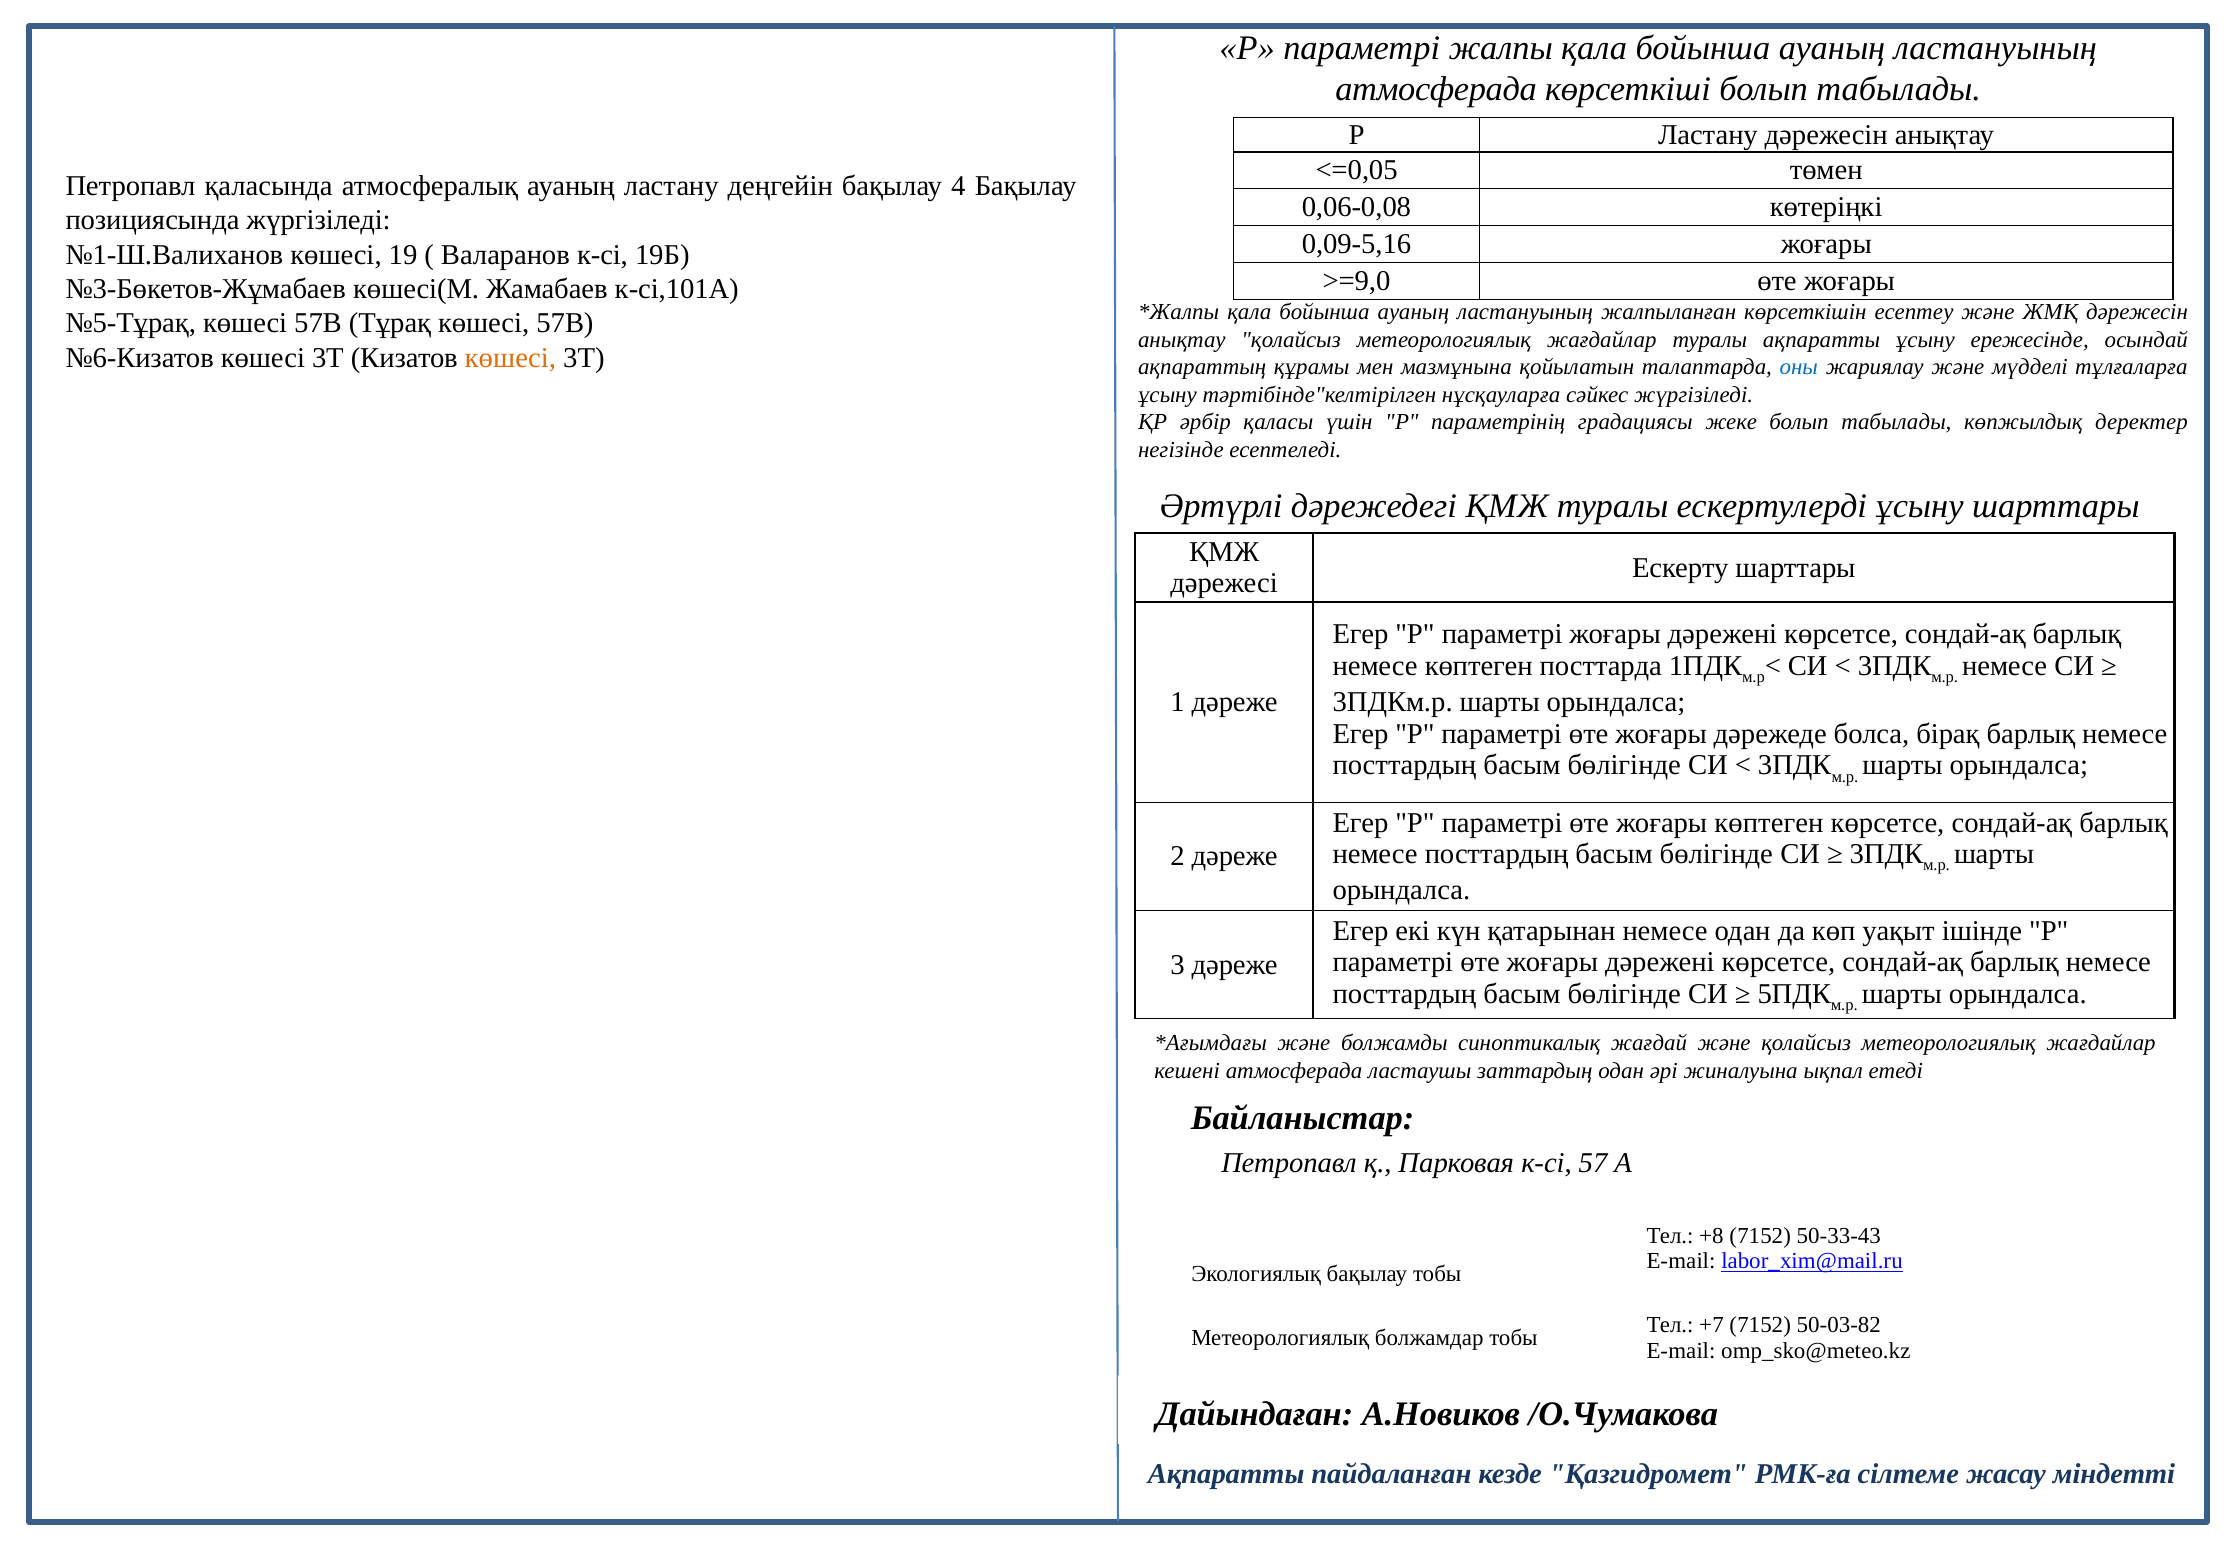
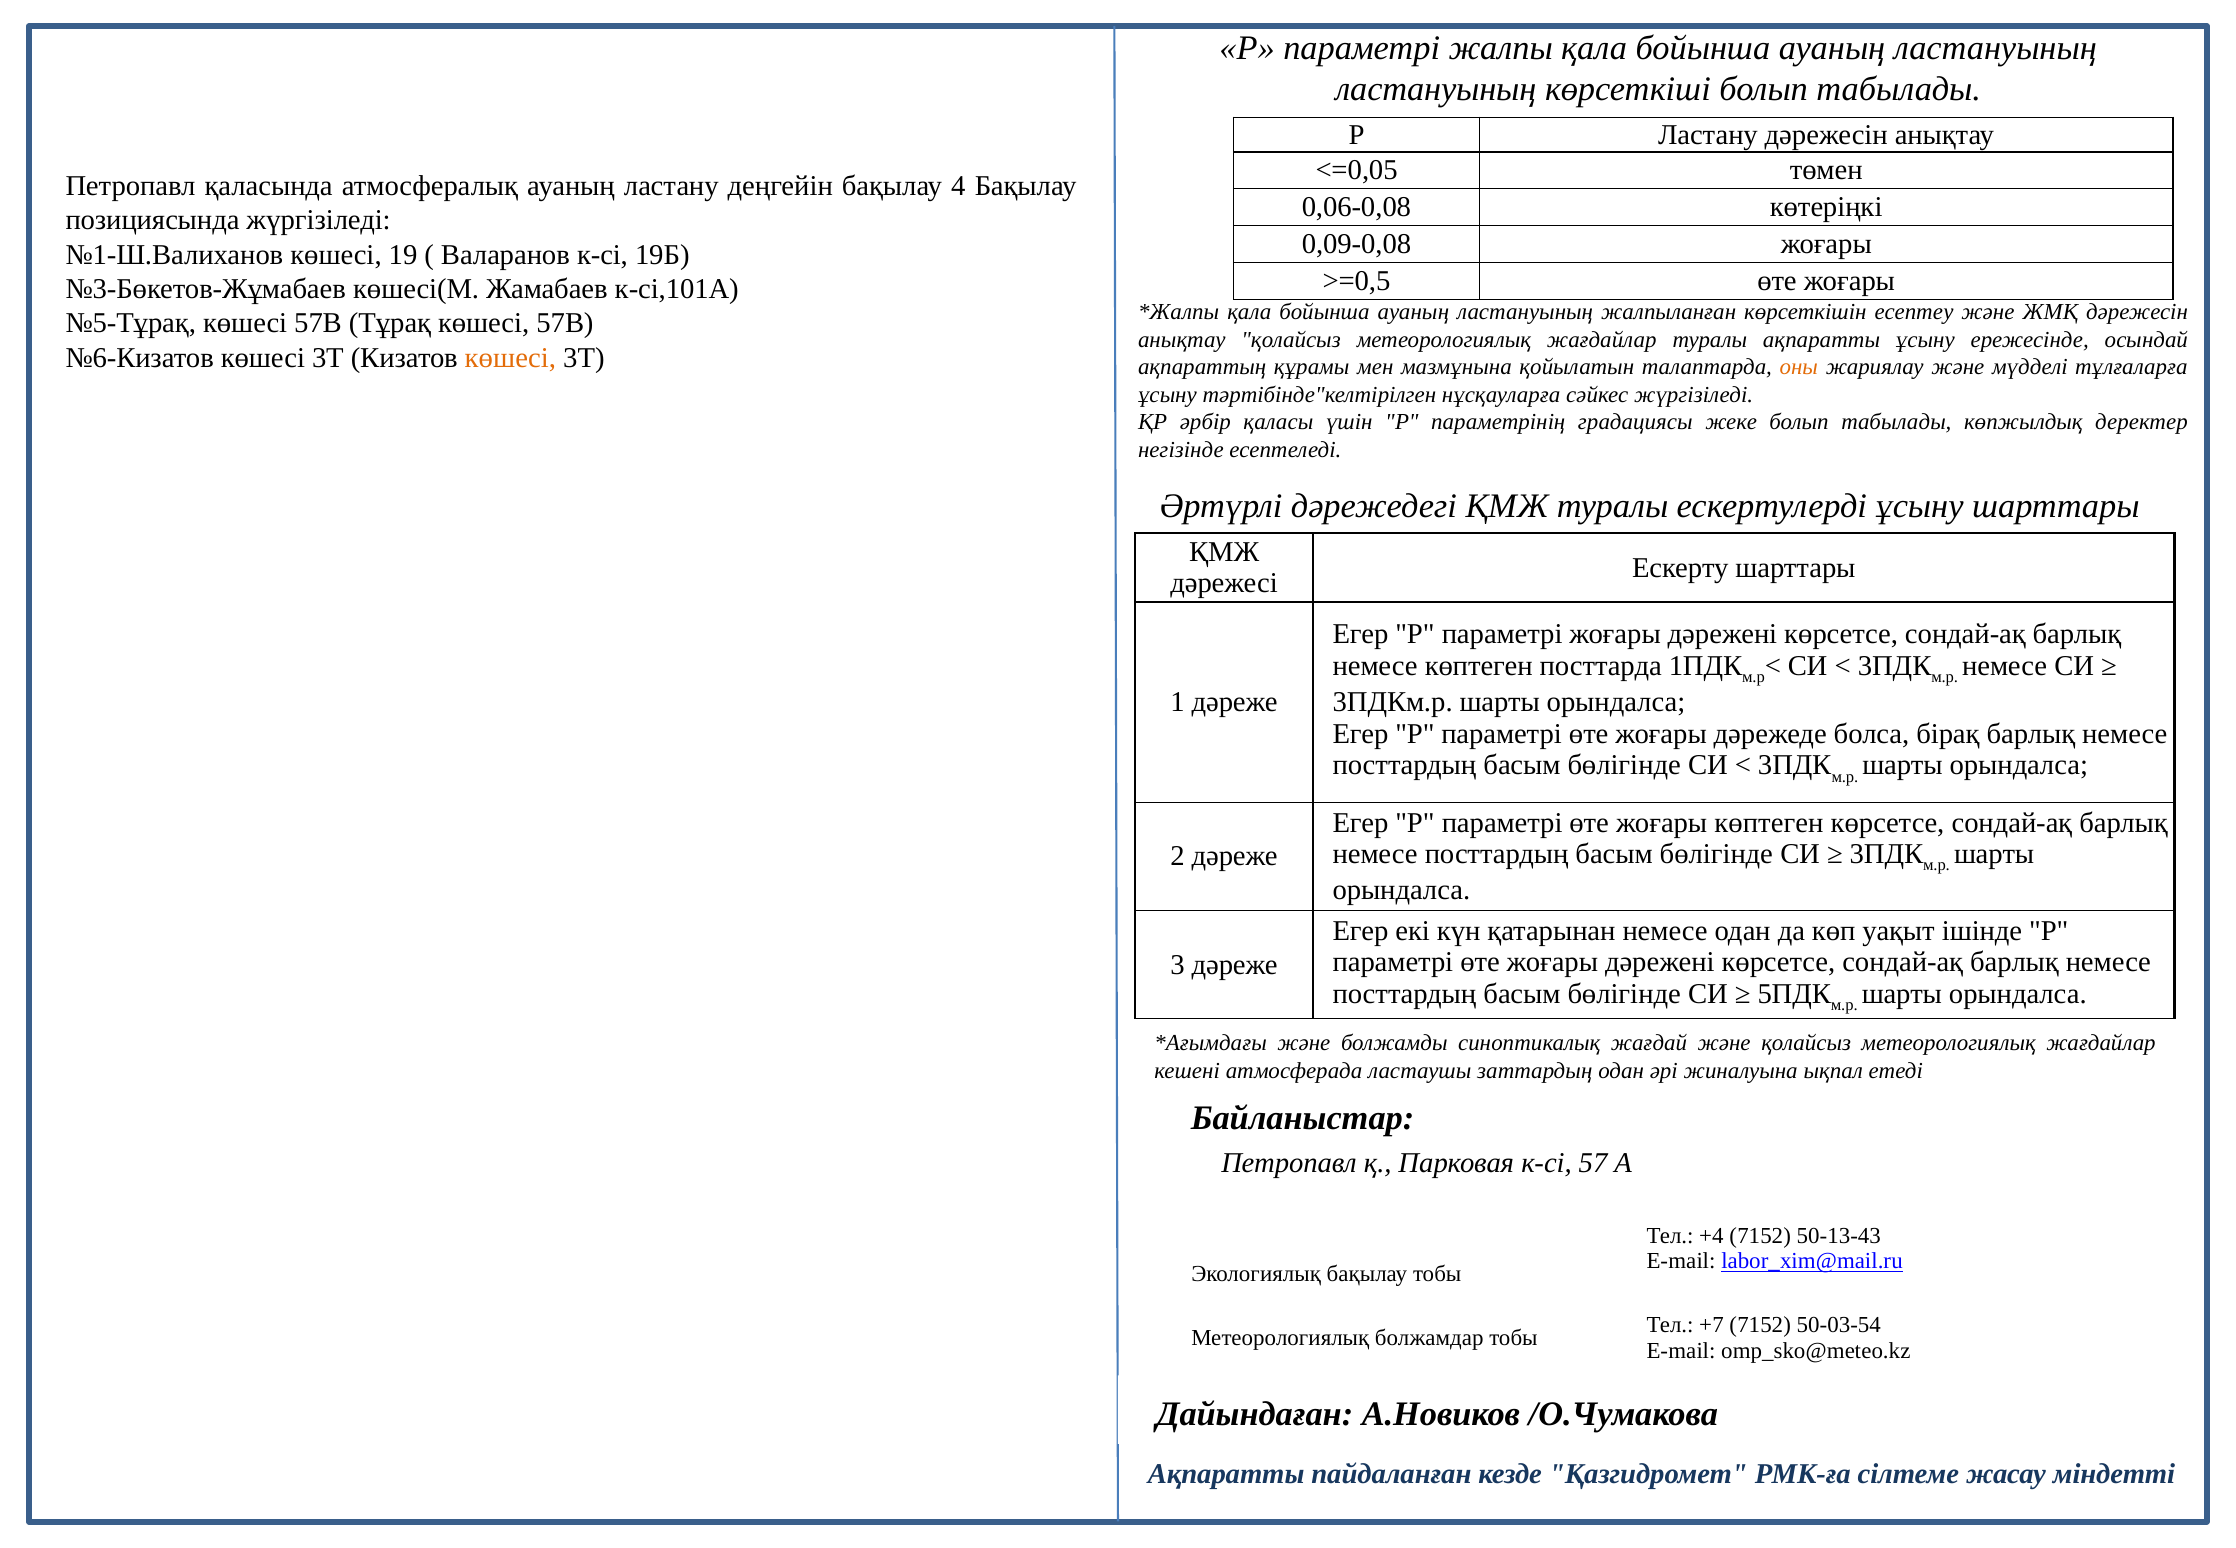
атмосферада: атмосферада -> ластануының (1436, 89)
0,09-5,16: 0,09-5,16 -> 0,09-0,08 (1356, 244)
>=9,0: >=9,0 -> >=0,5 (1357, 281)
оны colour: blue -> orange (1799, 367)
+8: +8 -> +4 (1711, 1236)
50-33-43: 50-33-43 -> 50-13-43 (1839, 1236)
50-03-82: 50-03-82 -> 50-03-54 (1839, 1325)
